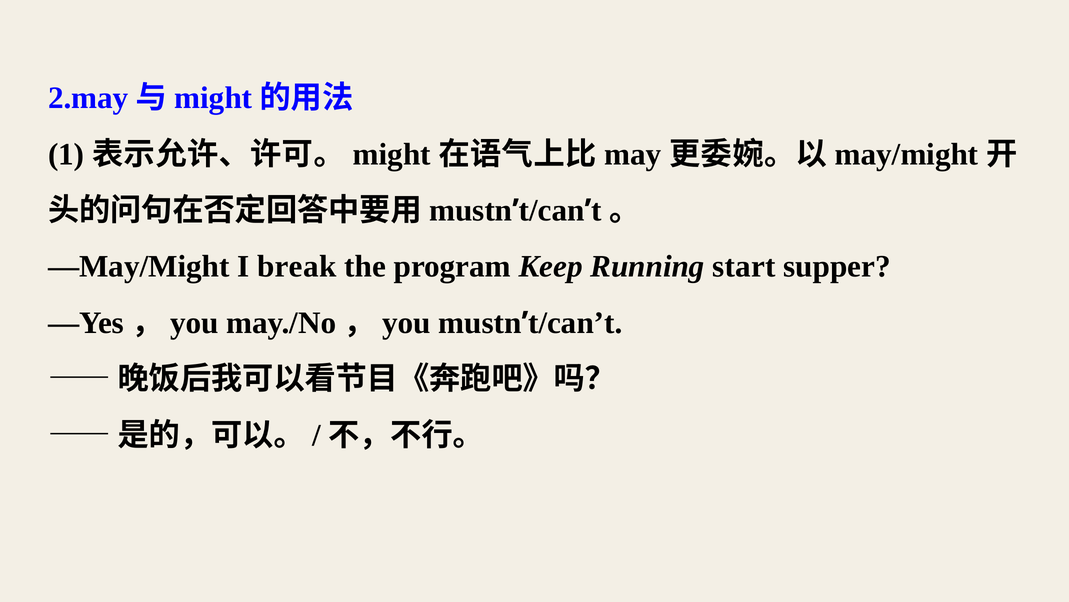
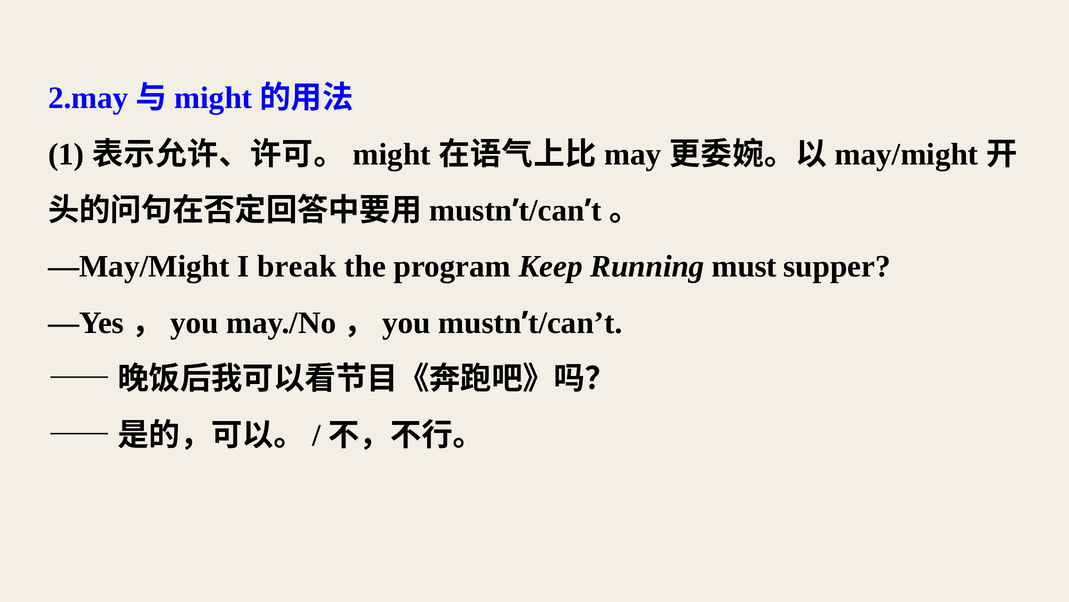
start: start -> must (744, 266)
